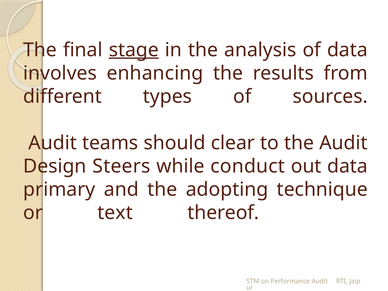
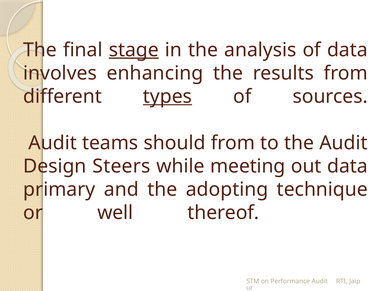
types underline: none -> present (167, 96)
should clear: clear -> from (233, 143)
conduct: conduct -> meeting (248, 166)
text: text -> well (115, 213)
